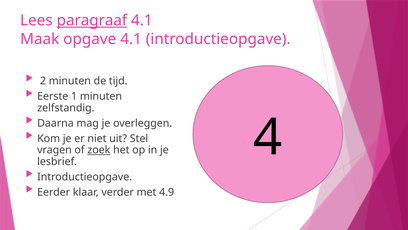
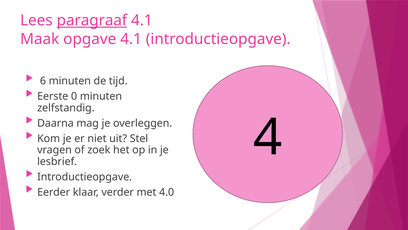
2: 2 -> 6 (43, 81)
1: 1 -> 0 (74, 96)
zoek underline: present -> none (99, 150)
4.9: 4.9 -> 4.0 (167, 192)
